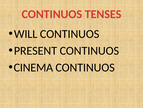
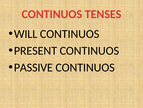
CINEMA: CINEMA -> PASSIVE (33, 67)
